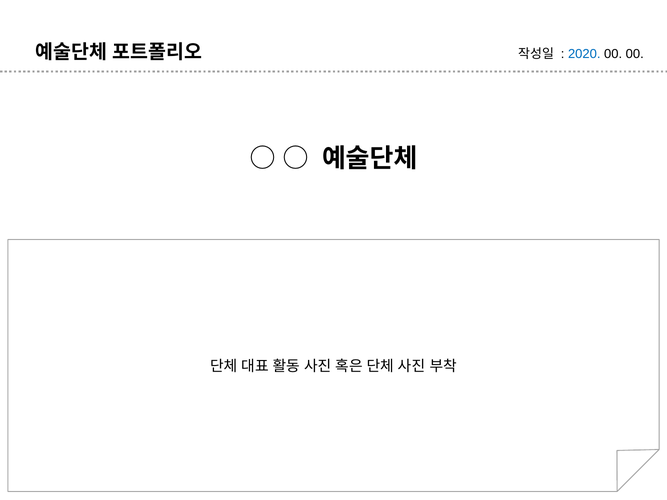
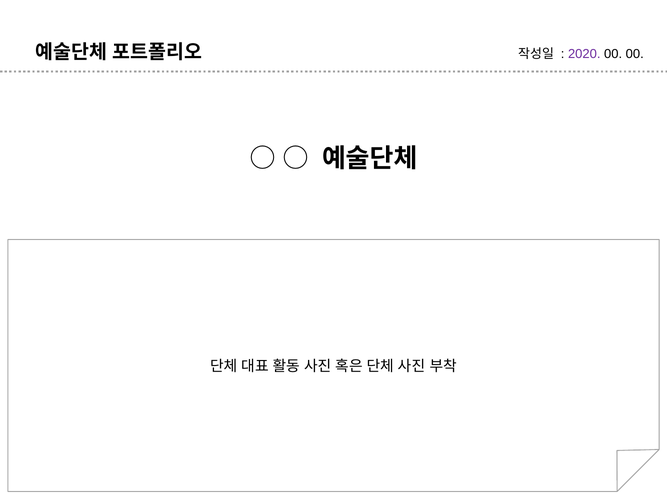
2020 colour: blue -> purple (584, 54)
